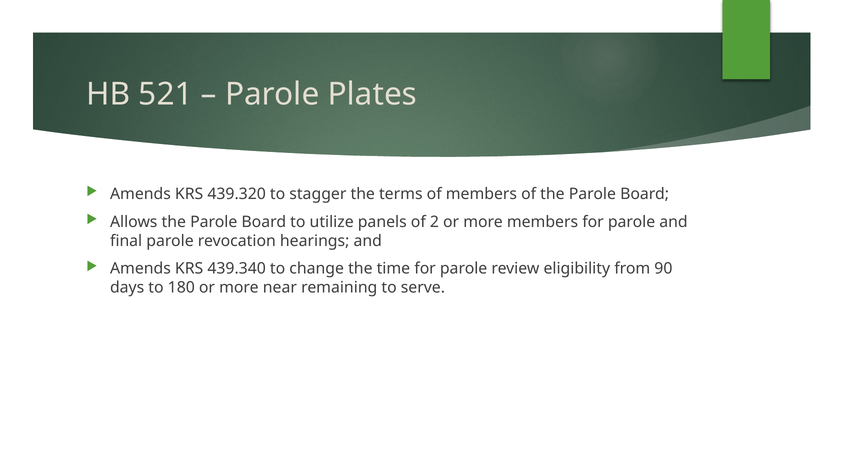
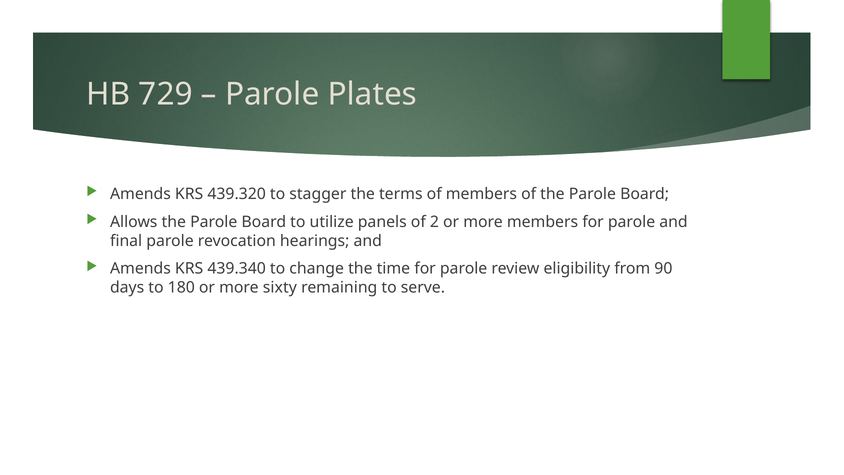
521: 521 -> 729 (166, 94)
near: near -> sixty (280, 288)
